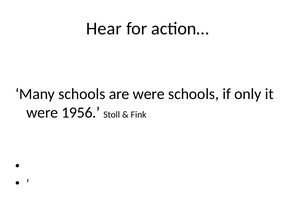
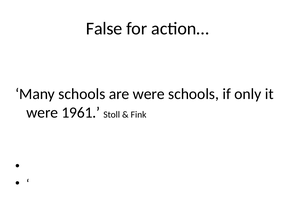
Hear: Hear -> False (104, 29)
1956: 1956 -> 1961 (81, 113)
